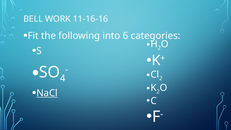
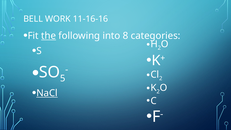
the underline: none -> present (49, 36)
6: 6 -> 8 (125, 36)
4: 4 -> 5 (63, 78)
